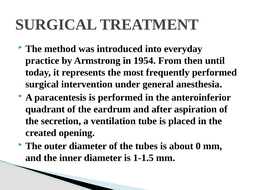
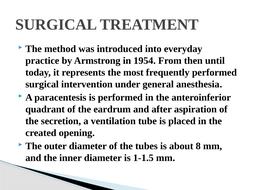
0: 0 -> 8 (198, 146)
